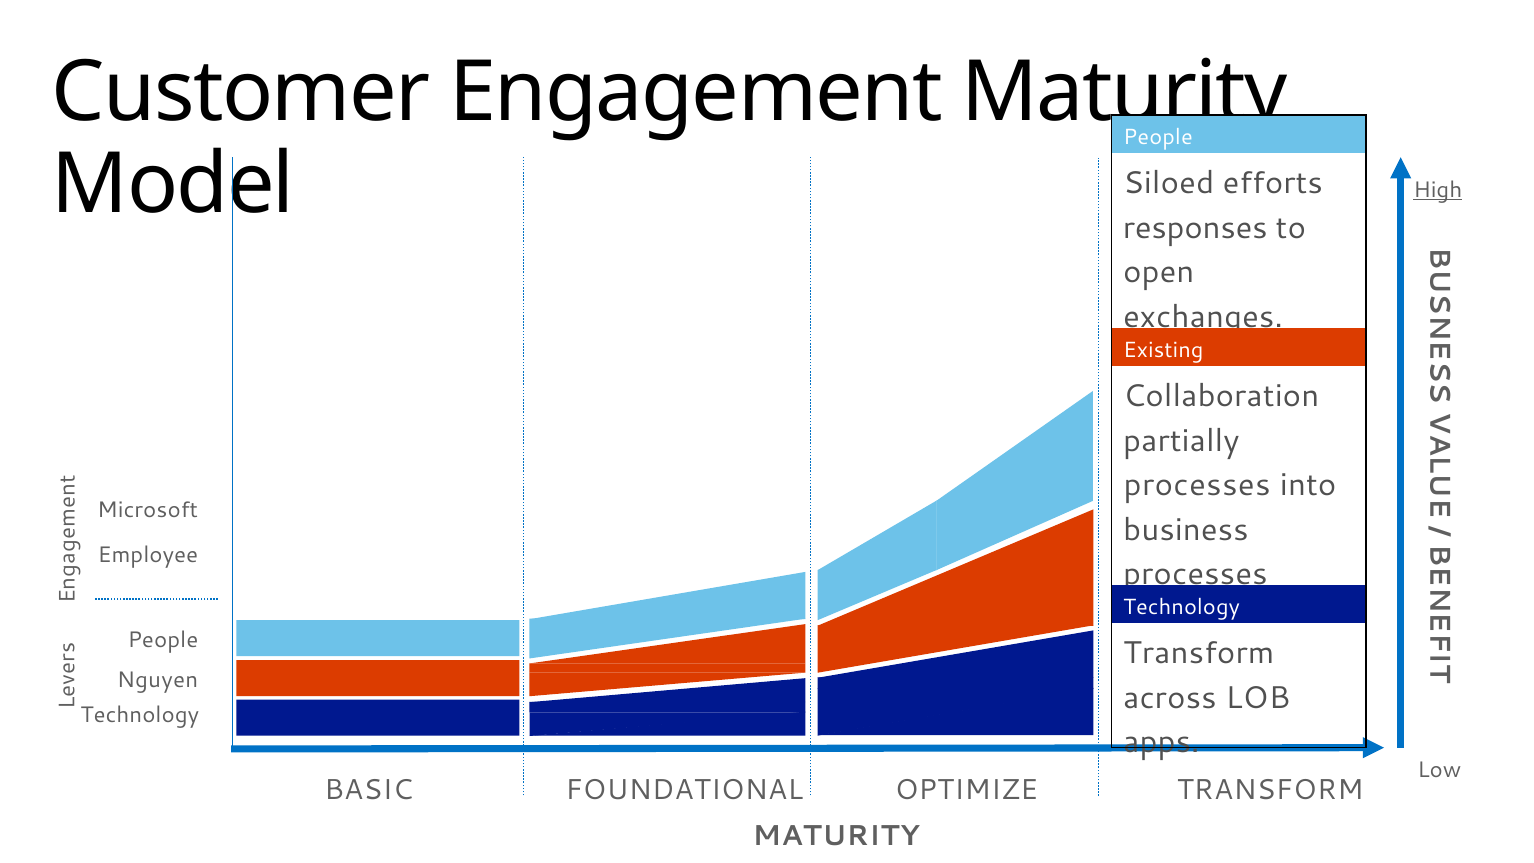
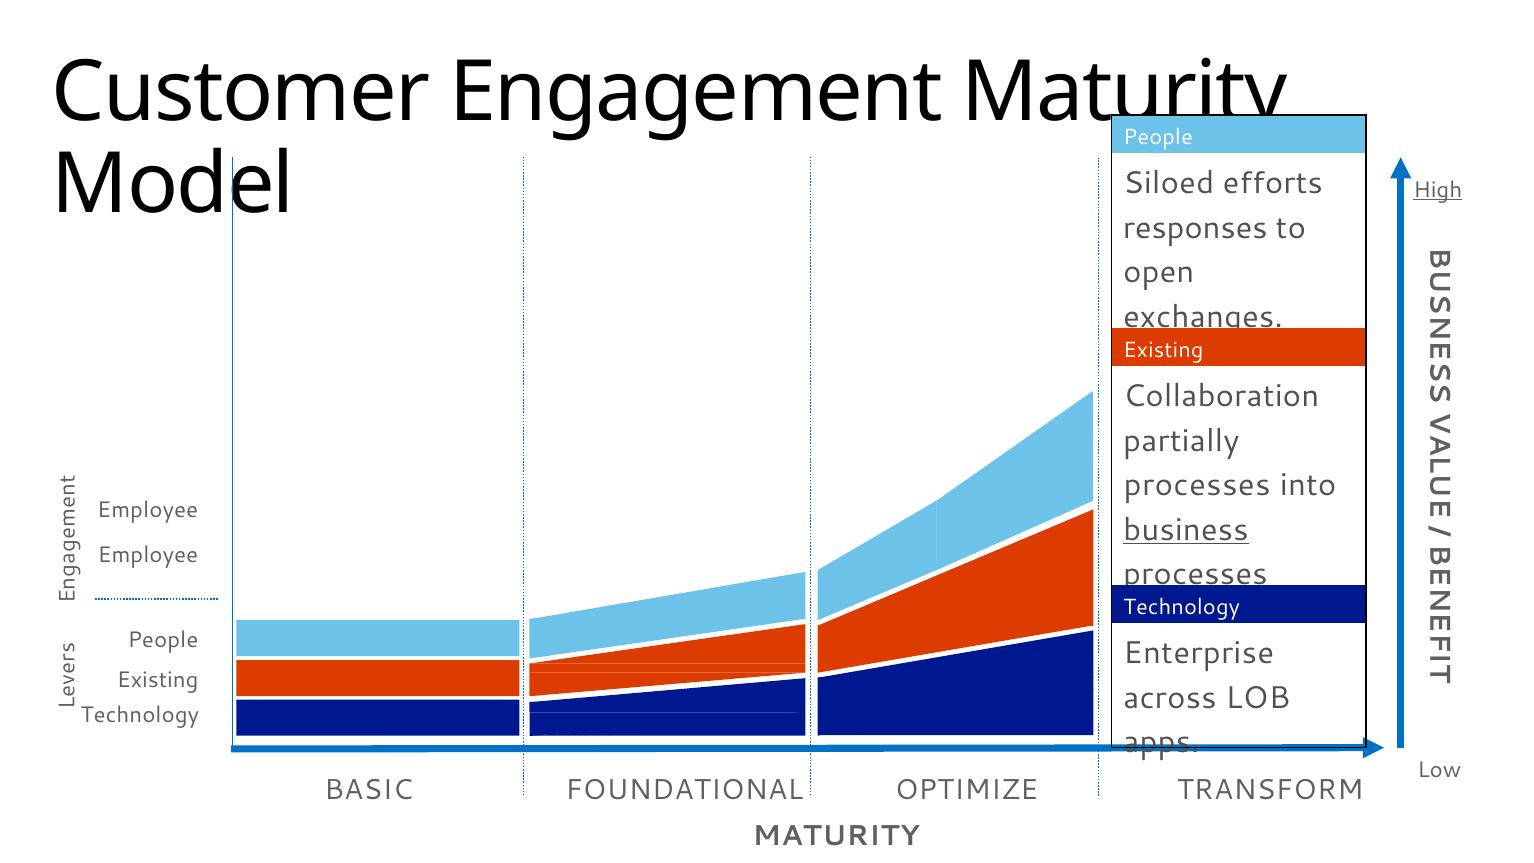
Microsoft: Microsoft -> Employee (148, 510)
business underline: none -> present (1186, 530)
Transform: Transform -> Enterprise (1199, 653)
Nguyen: Nguyen -> Existing (158, 680)
